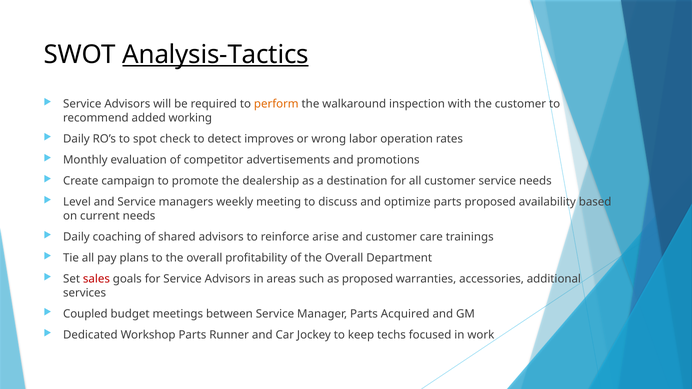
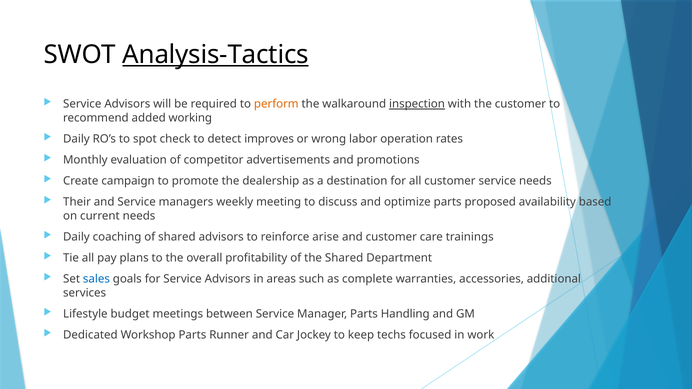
inspection underline: none -> present (417, 104)
Level: Level -> Their (77, 202)
of the Overall: Overall -> Shared (344, 258)
sales colour: red -> blue (96, 279)
as proposed: proposed -> complete (367, 279)
Coupled: Coupled -> Lifestyle (85, 314)
Acquired: Acquired -> Handling (405, 314)
